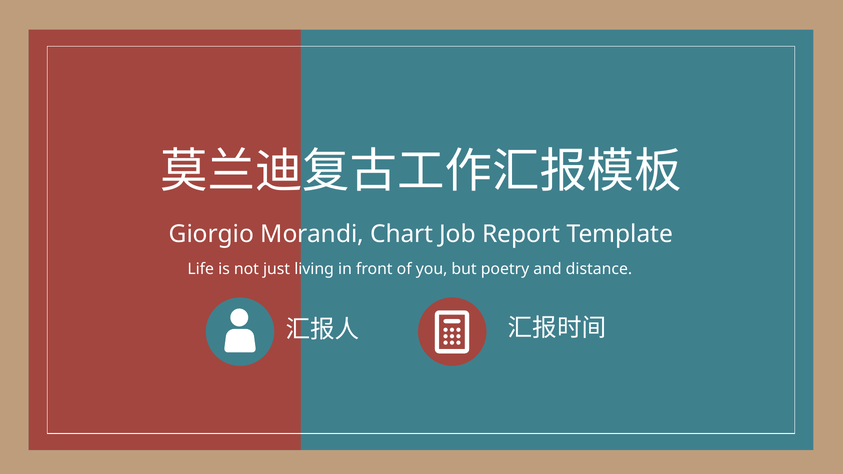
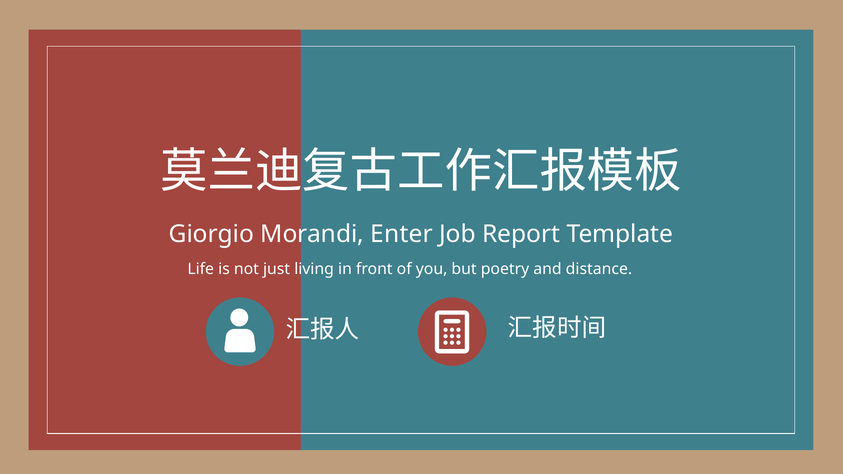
Chart: Chart -> Enter (402, 234)
